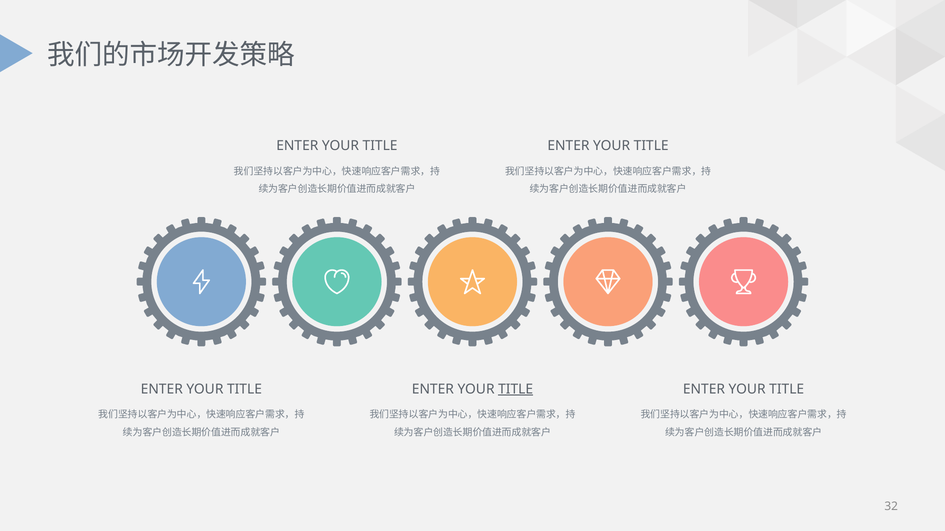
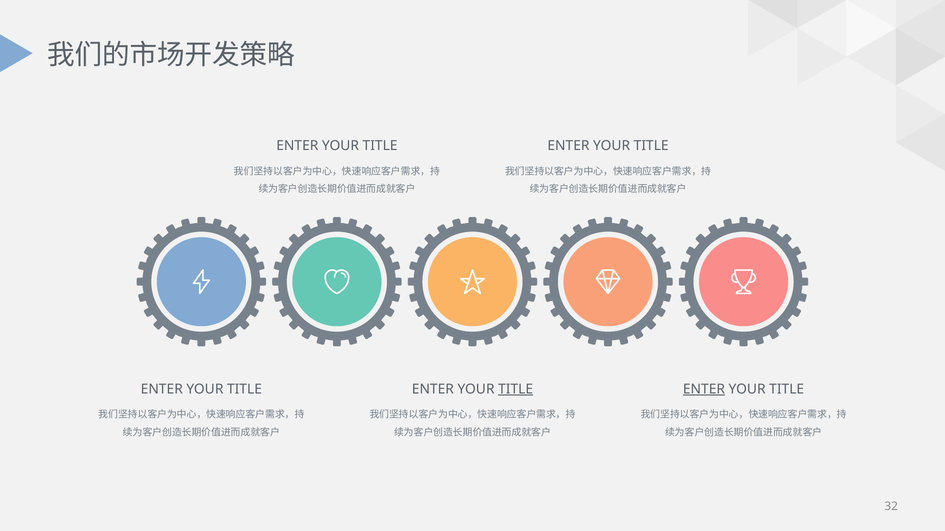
ENTER underline: none -> present (704, 389)
